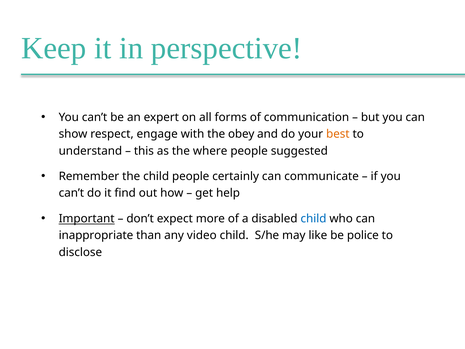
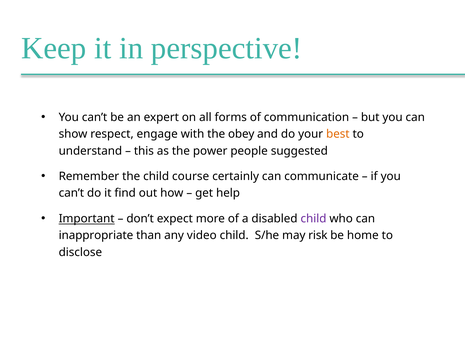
where: where -> power (210, 151)
child people: people -> course (191, 176)
child colour: blue -> purple (313, 219)
like: like -> risk (318, 235)
police: police -> home (363, 235)
